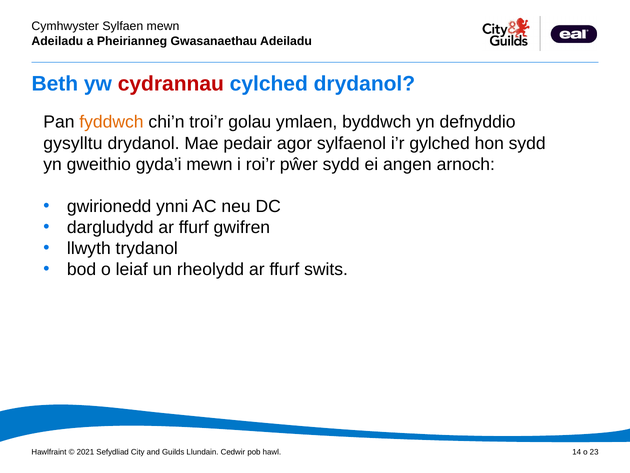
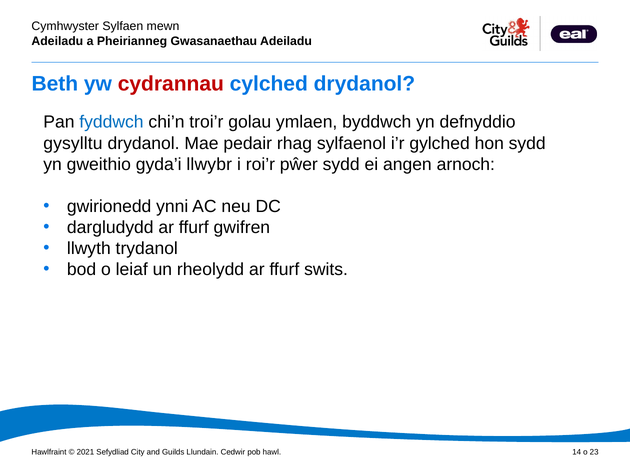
fyddwch colour: orange -> blue (111, 122)
agor: agor -> rhag (294, 143)
gyda’i mewn: mewn -> llwybr (209, 164)
